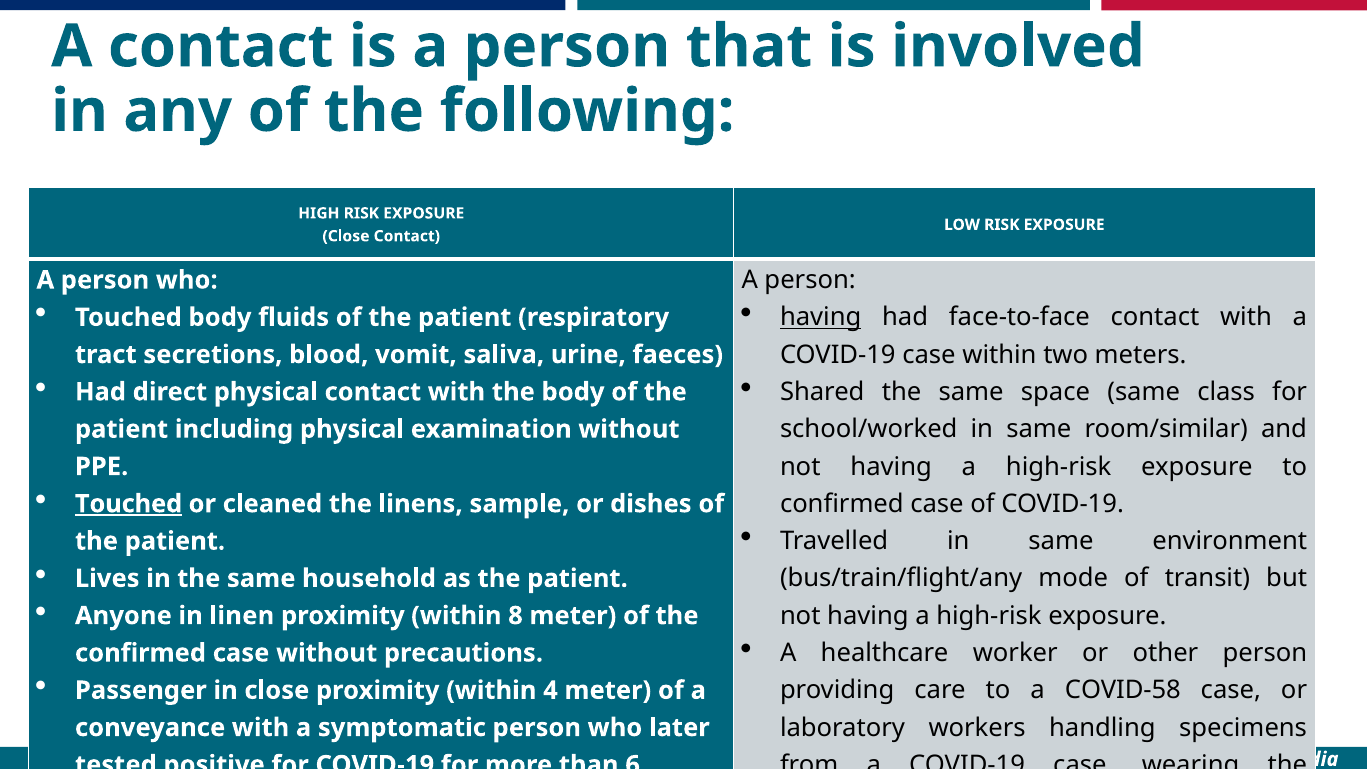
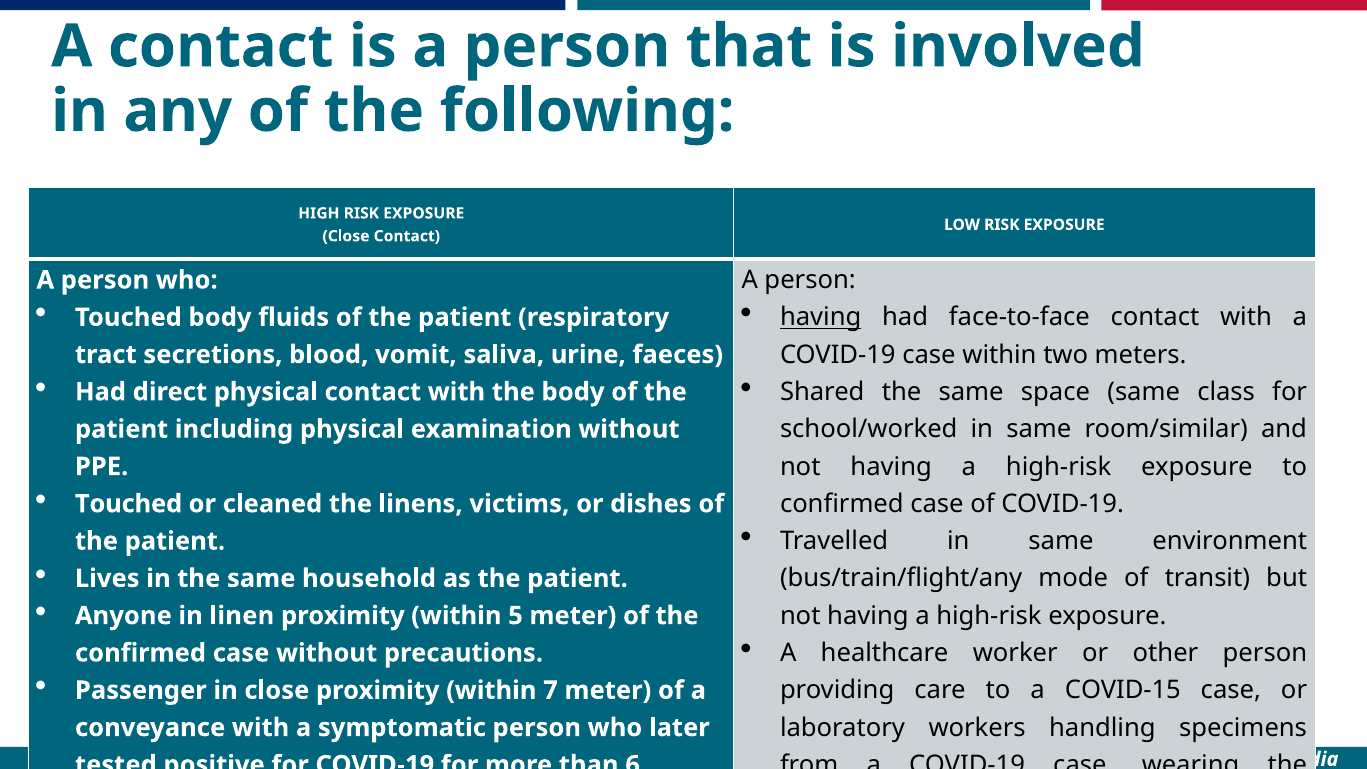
Touched underline: present -> none (129, 504)
sample: sample -> victims (519, 504)
8: 8 -> 5 (515, 616)
4: 4 -> 7 (551, 690)
COVID-58: COVID-58 -> COVID-15 (1123, 690)
